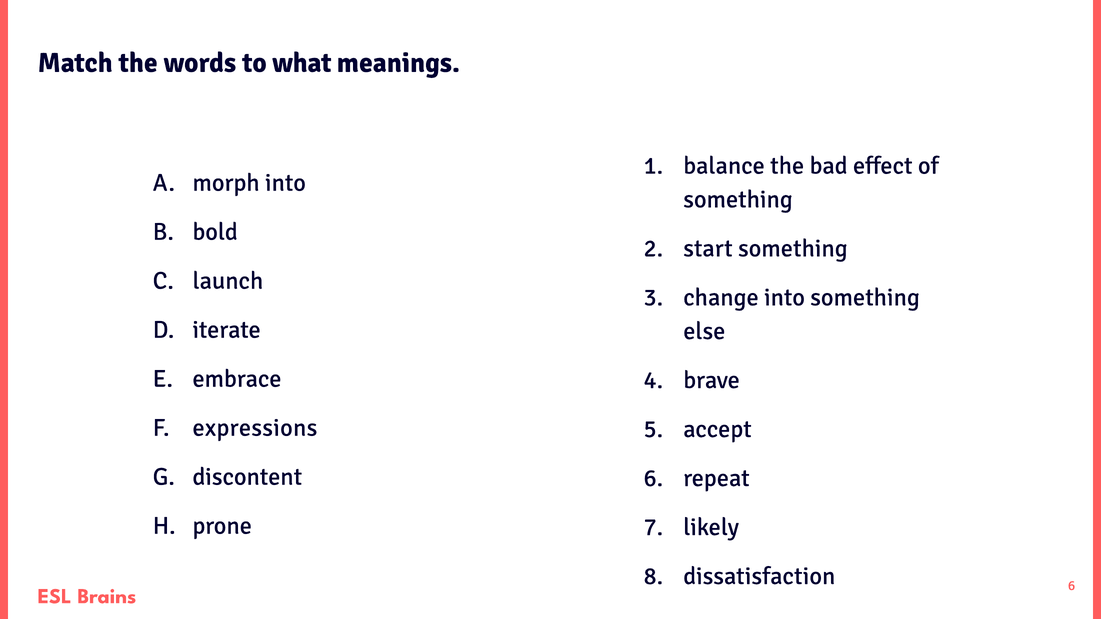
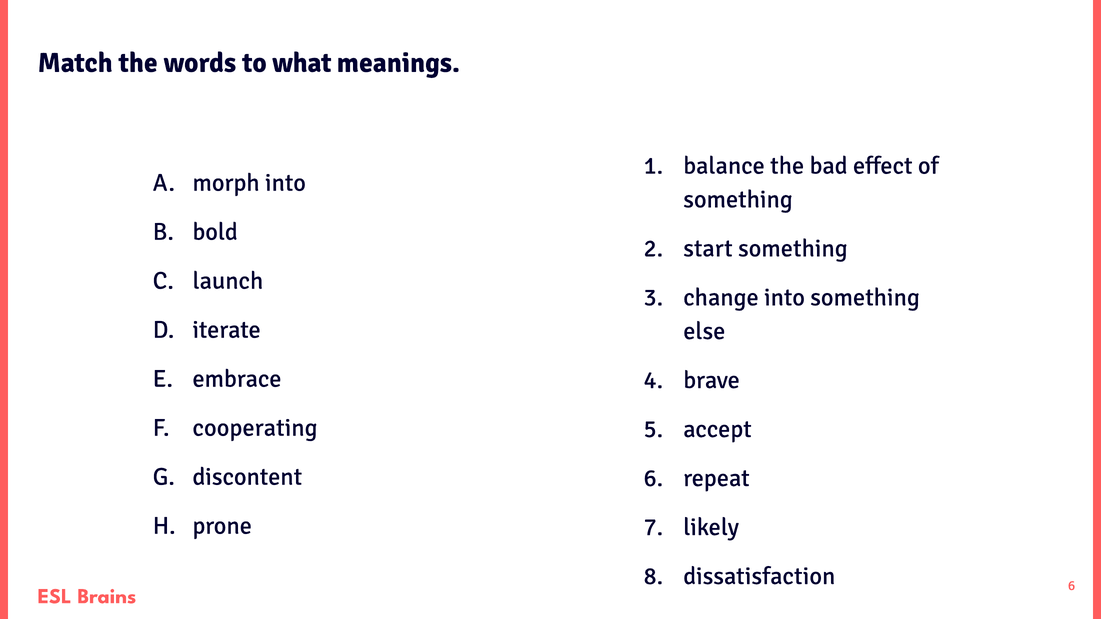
expressions: expressions -> cooperating (255, 428)
